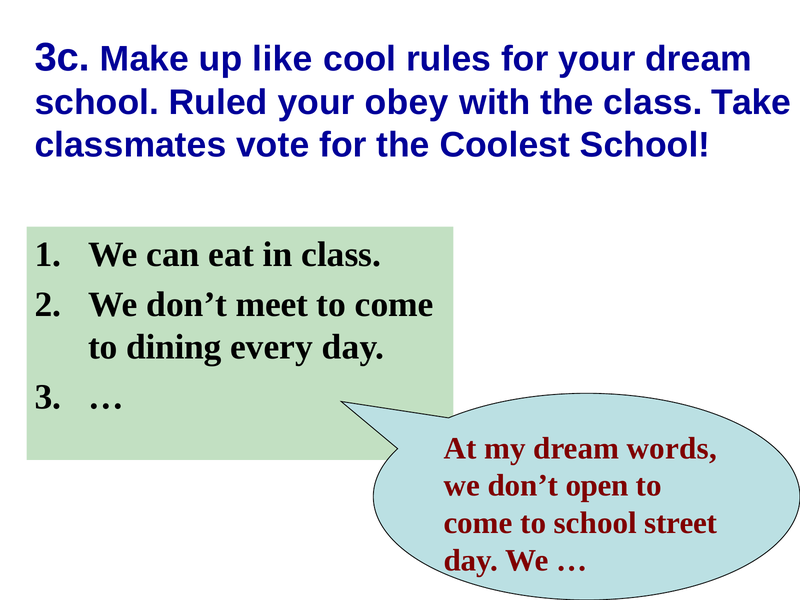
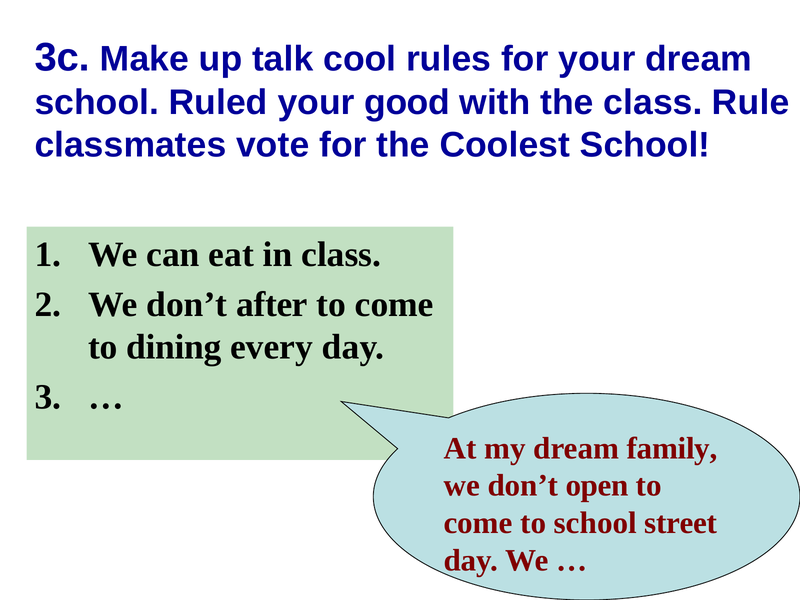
like: like -> talk (283, 59)
obey: obey -> good (407, 102)
Take: Take -> Rule (751, 102)
meet: meet -> after (272, 304)
words: words -> family (672, 448)
